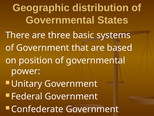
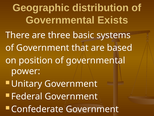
States: States -> Exists (113, 20)
